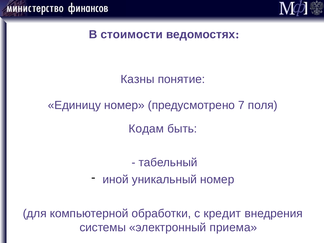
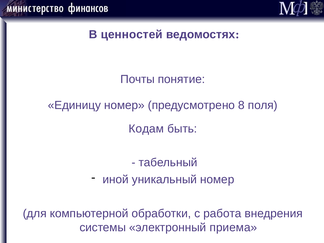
стоимости: стоимости -> ценностей (132, 35)
Казны: Казны -> Почты (138, 79)
7: 7 -> 8 (241, 105)
кредит: кредит -> работа (222, 213)
